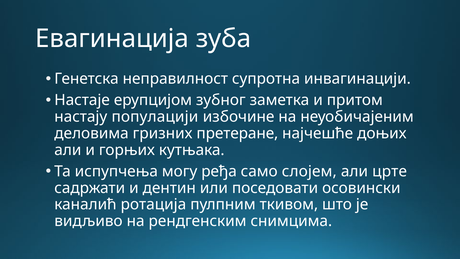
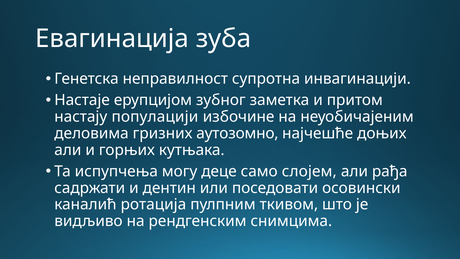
претеране: претеране -> аутозомно (237, 133)
ређа: ређа -> деце (219, 171)
црте: црте -> рађа (390, 171)
